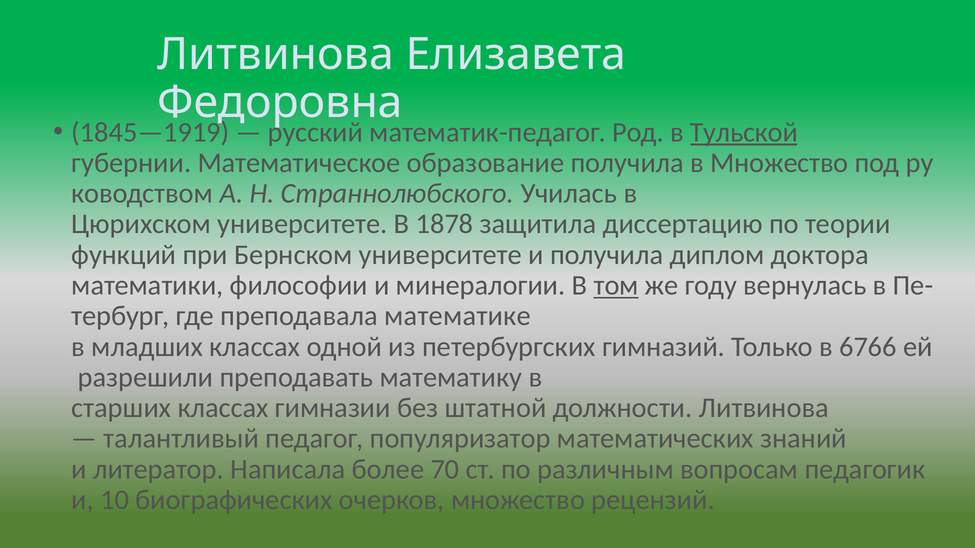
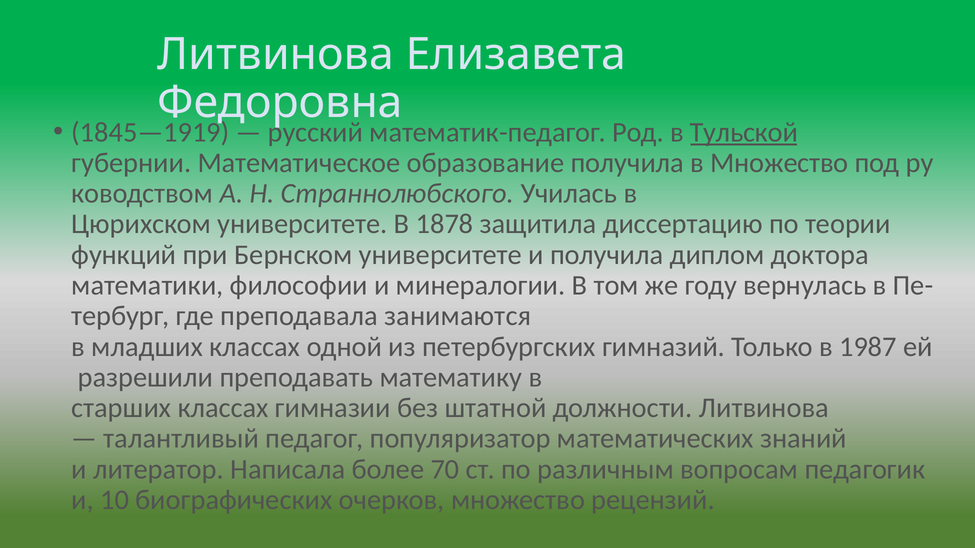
том underline: present -> none (616, 286)
математике: математике -> занимаются (458, 316)
6766: 6766 -> 1987 (868, 347)
